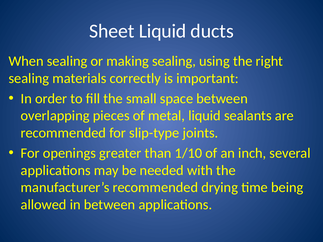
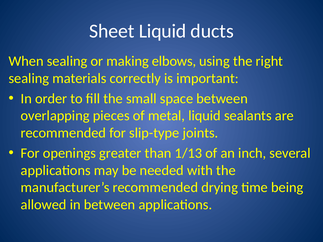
making sealing: sealing -> elbows (174, 61)
1/10: 1/10 -> 1/13 (188, 153)
